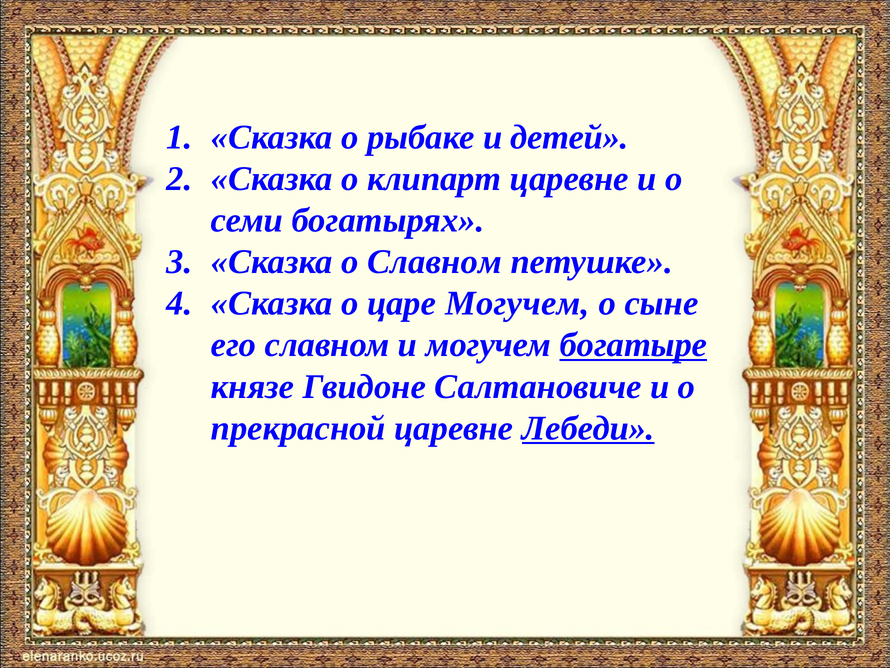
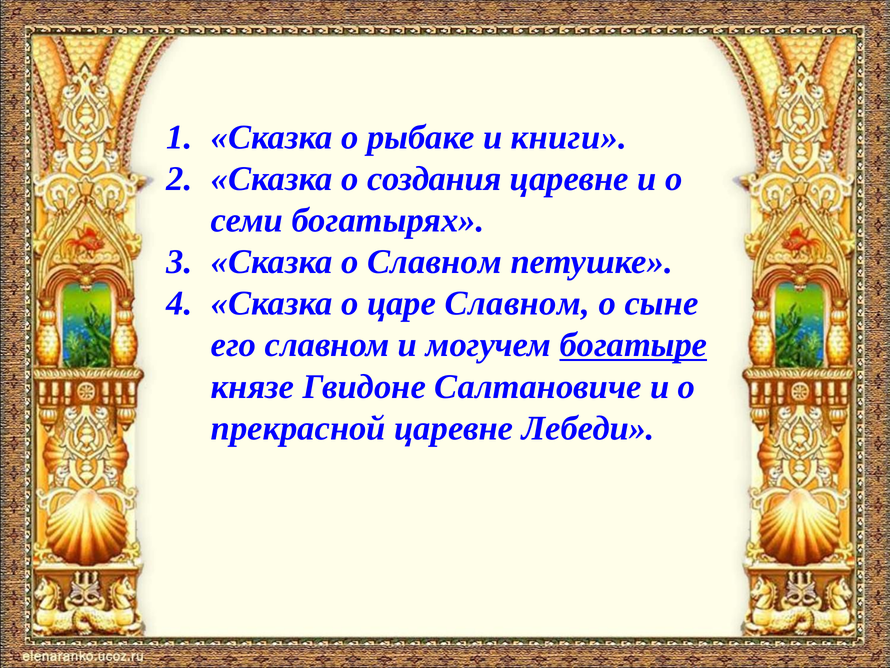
детей: детей -> книги (569, 137)
клипарт: клипарт -> создания (434, 179)
царе Могучем: Могучем -> Славном (517, 303)
Лебеди underline: present -> none (588, 428)
